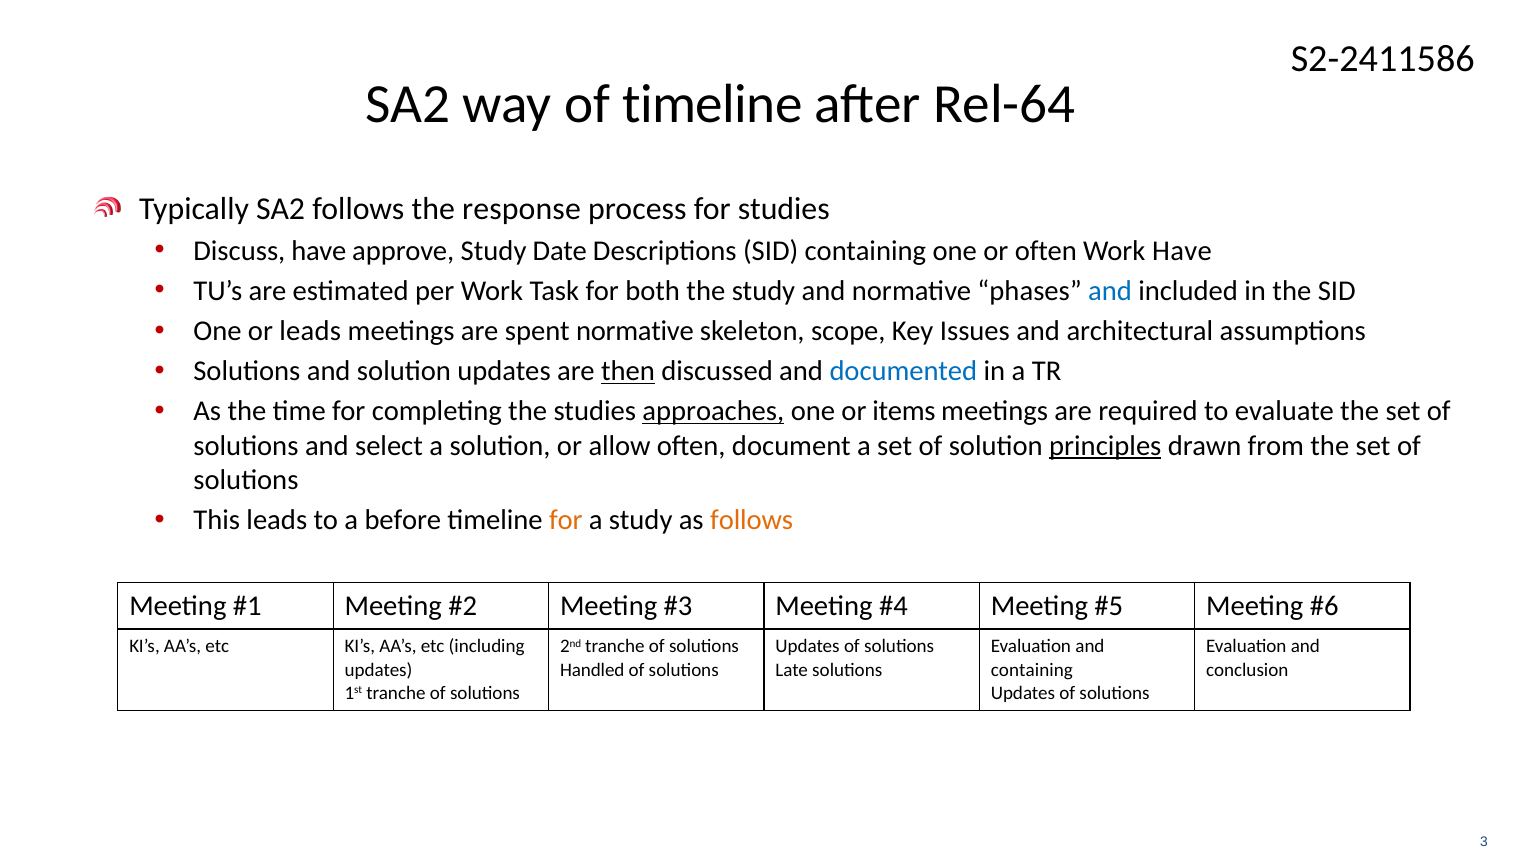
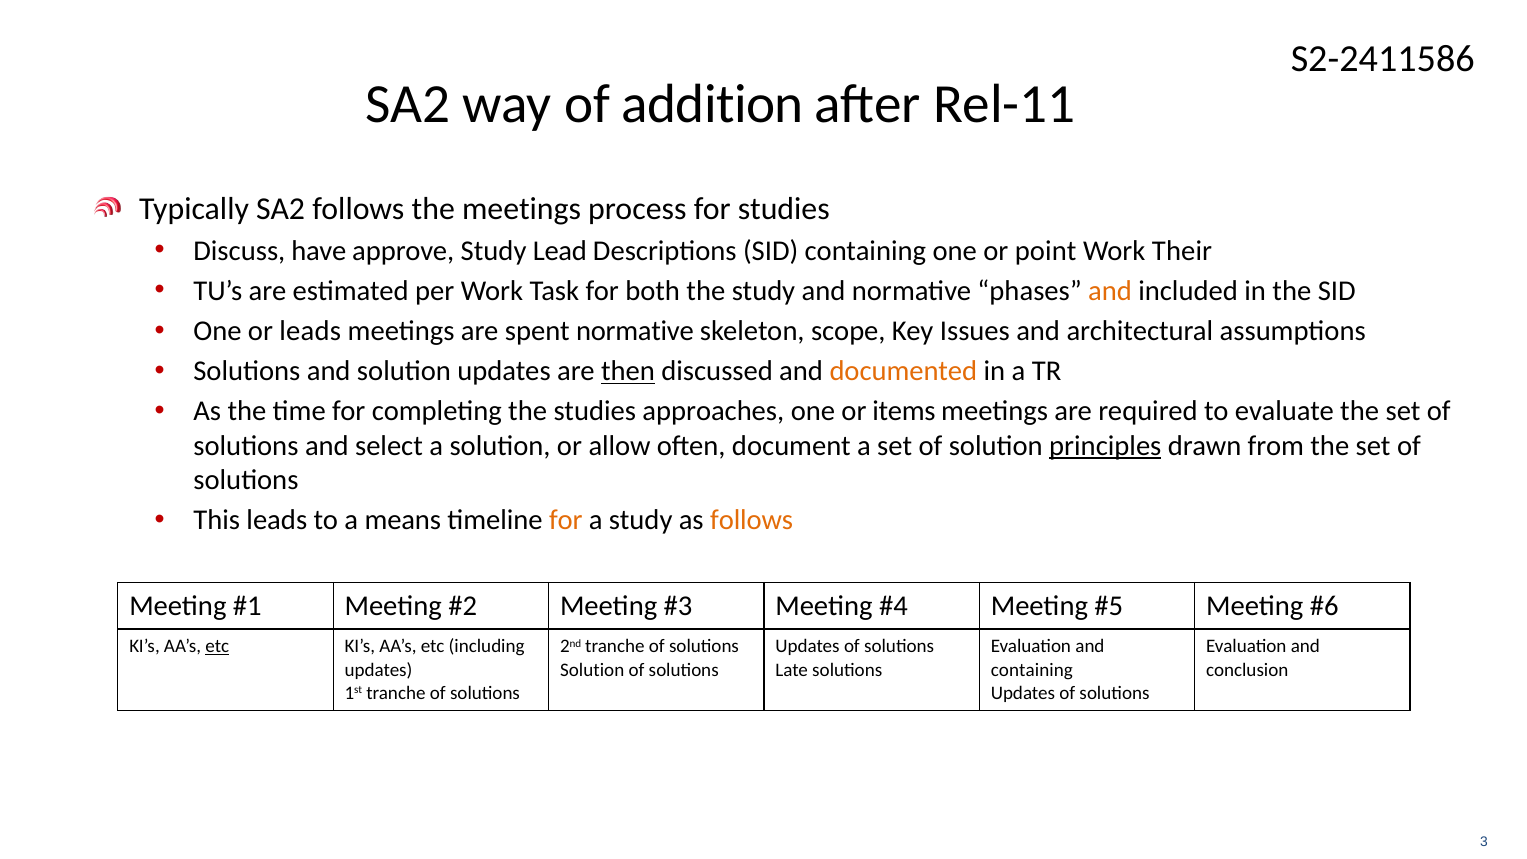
of timeline: timeline -> addition (713, 104)
Rel-64: Rel-64 -> Rel-11 (1004, 104)
the response: response -> meetings (522, 209)
Date: Date -> Lead (560, 251)
or often: often -> point (1046, 251)
Work Have: Have -> Their (1182, 251)
and colour: blue -> orange (1110, 291)
documented colour: blue -> orange (903, 371)
approaches underline: present -> none (713, 411)
before: before -> means (403, 520)
etc underline: none -> present (217, 647)
Handled: Handled -> Solution (592, 670)
